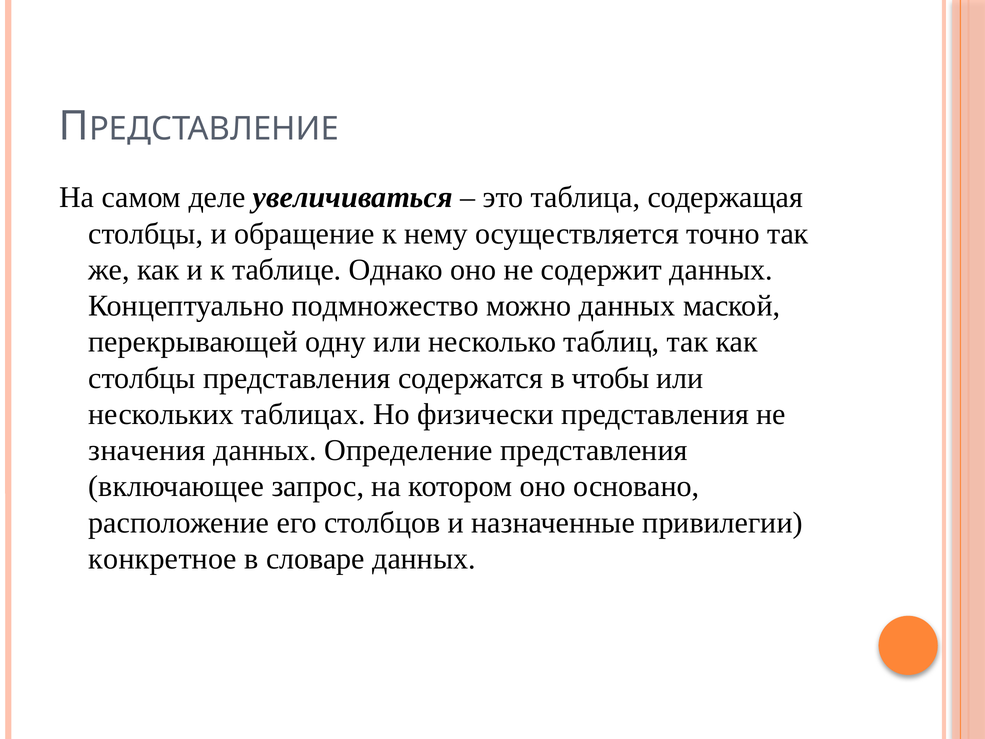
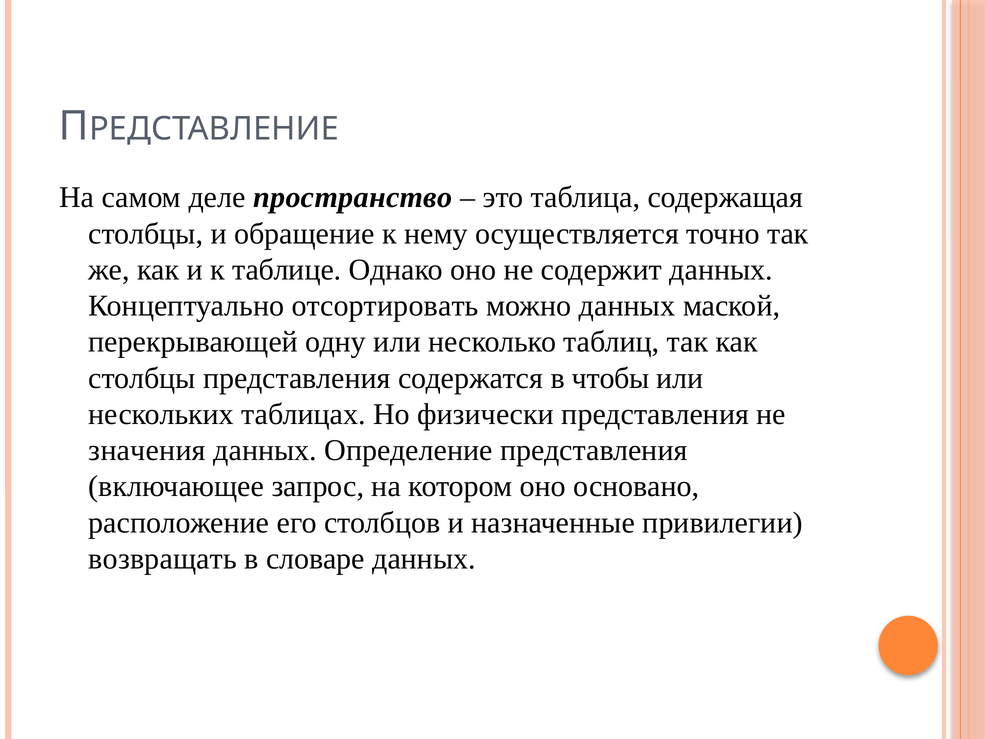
увеличиваться: увеличиваться -> пространство (353, 197)
подмножество: подмножество -> отсортировать (385, 306)
конкретное: конкретное -> возвращать (163, 558)
